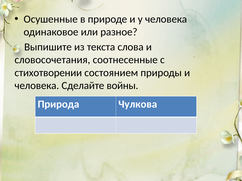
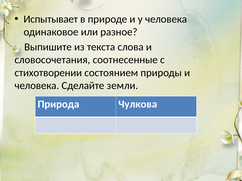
Осушенные: Осушенные -> Испытывает (51, 19)
войны: войны -> земли (122, 86)
